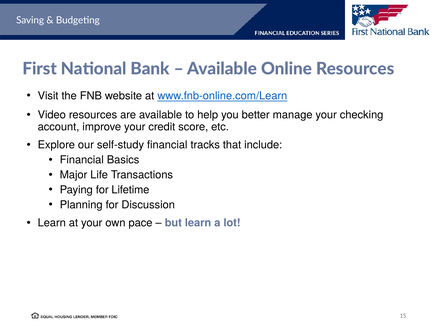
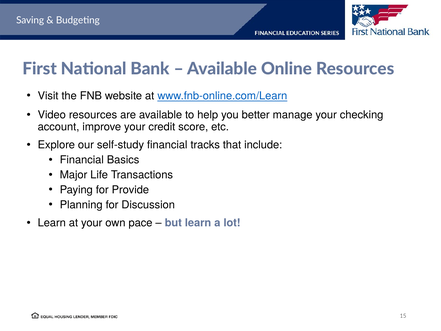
Lifetime: Lifetime -> Provide (130, 190)
